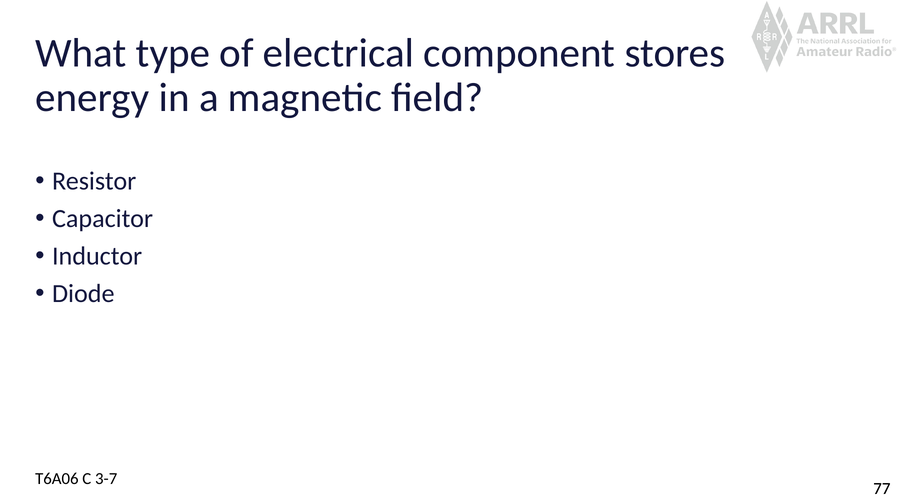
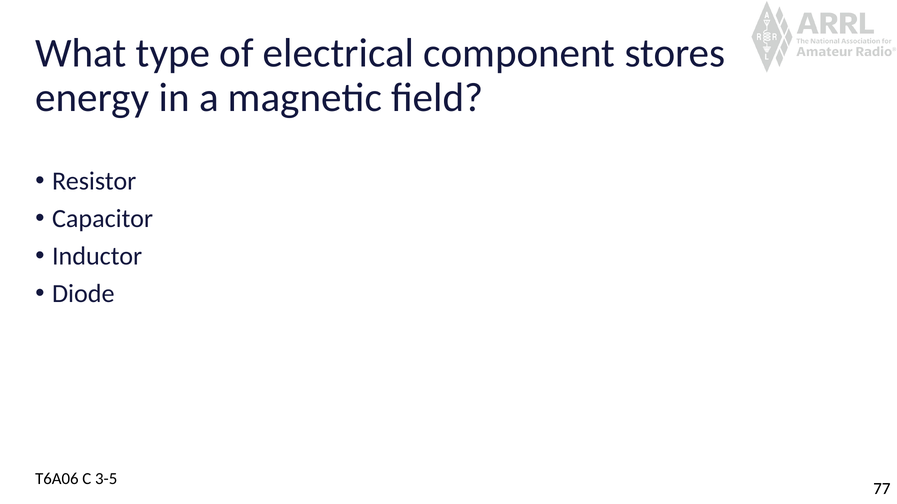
3-7: 3-7 -> 3-5 (106, 479)
